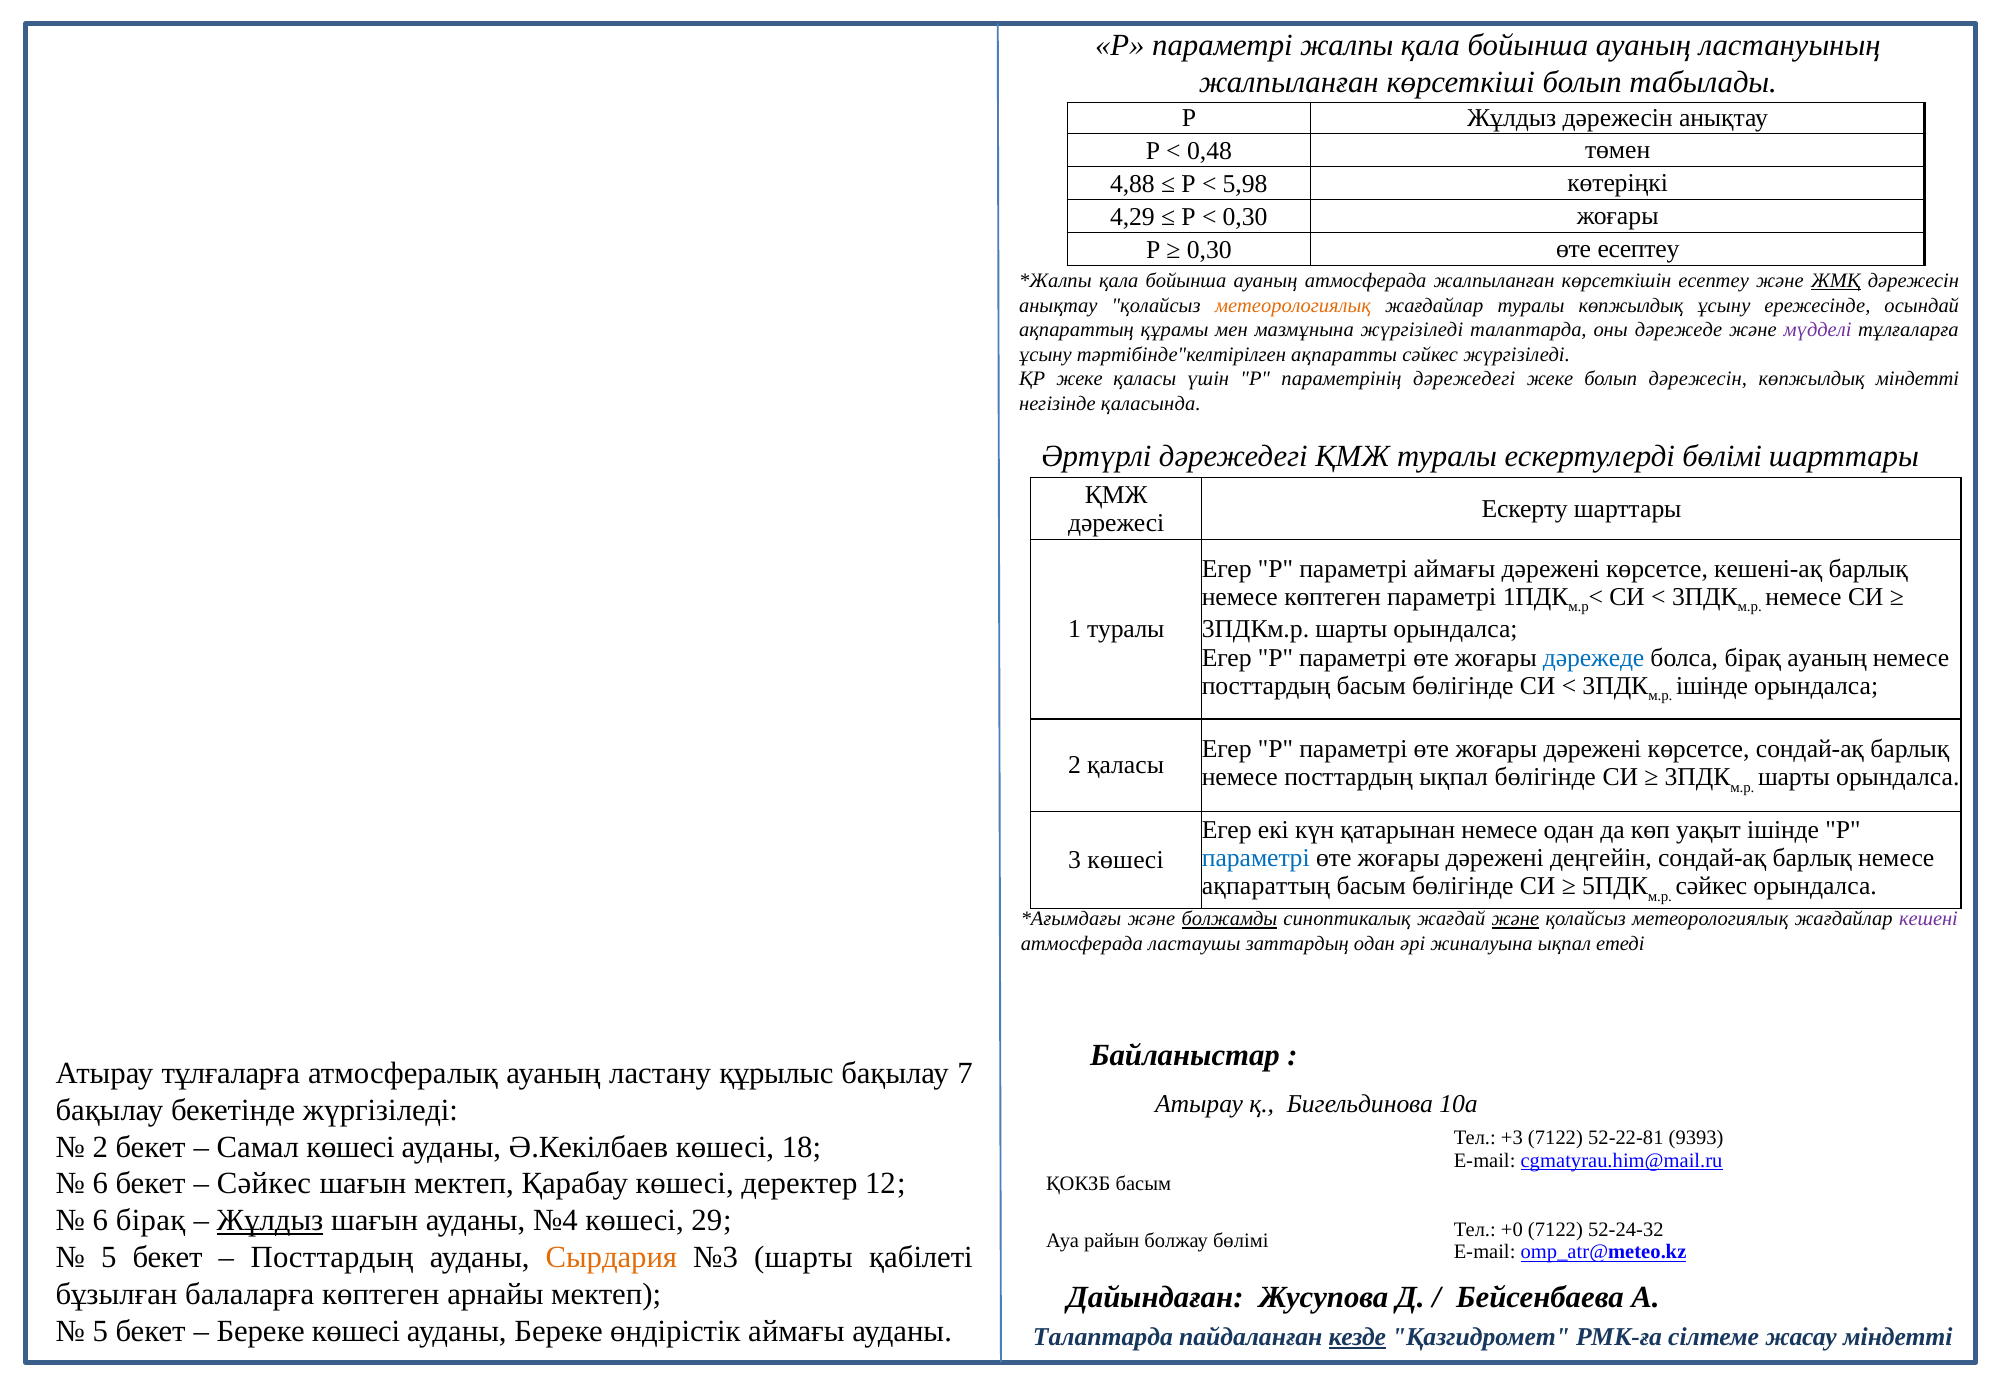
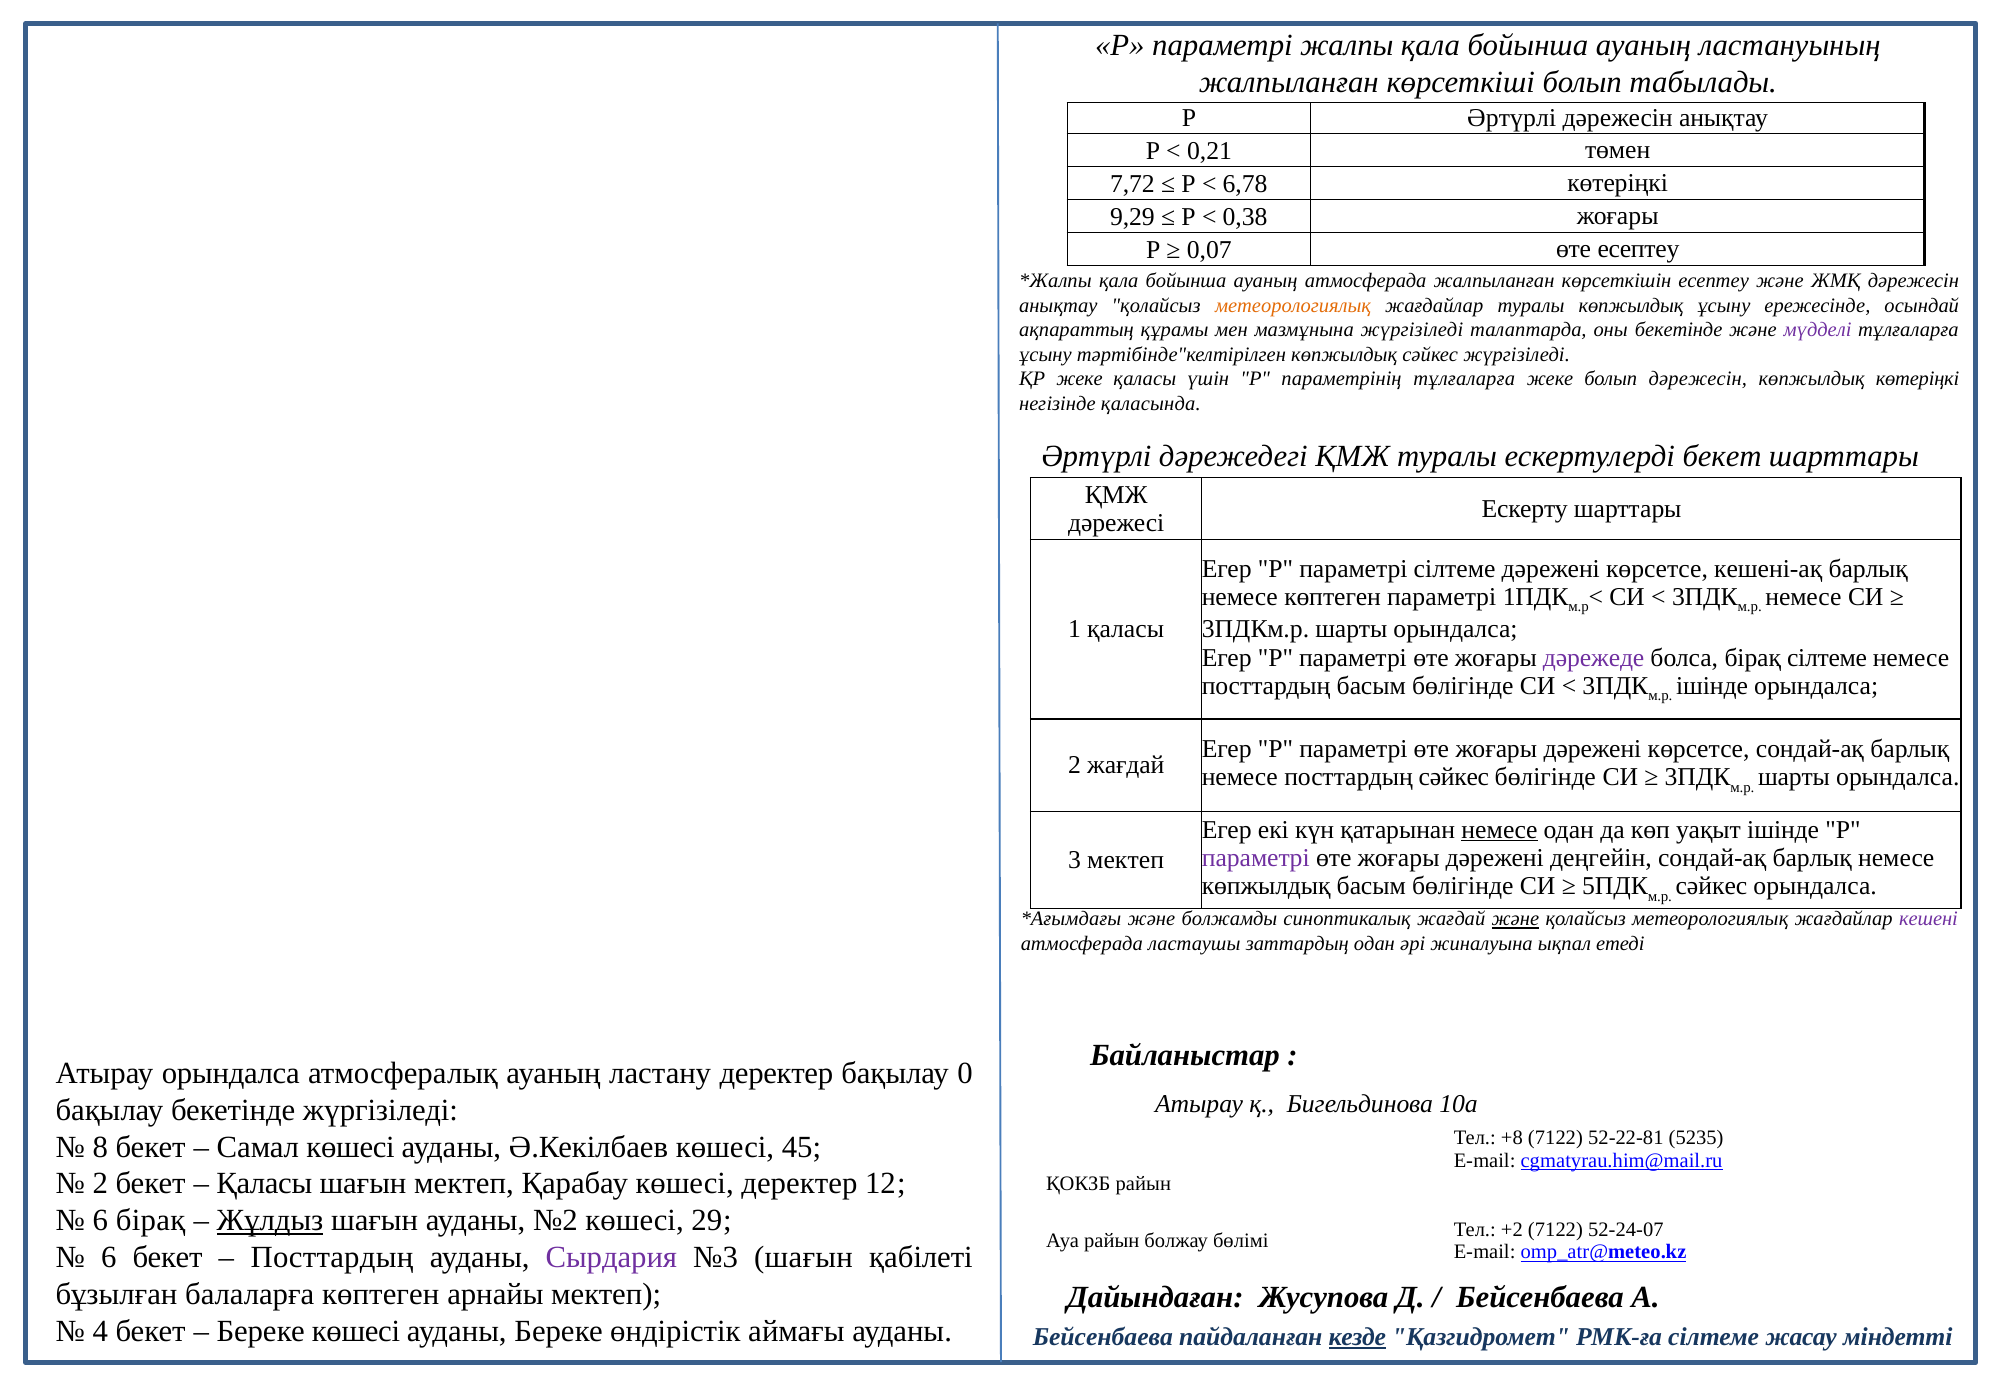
Р Жұлдыз: Жұлдыз -> Әртүрлі (1512, 118)
0,48: 0,48 -> 0,21 (1210, 151)
4,88: 4,88 -> 7,72 (1132, 184)
5,98: 5,98 -> 6,78 (1245, 184)
4,29: 4,29 -> 9,29 (1132, 217)
0,30: 0,30 -> 0,38 (1245, 217)
0,30: 0,30 -> 0,07 (1209, 250)
ЖМҚ underline: present -> none (1836, 281)
оны дәрежеде: дәрежеде -> бекетінде (1679, 330)
тәртібінде"келтірілген ақпаратты: ақпаратты -> көпжылдық (1344, 354)
параметрінің дәрежедегі: дәрежедегі -> тұлғаларға (1464, 379)
көпжылдық міндетті: міндетті -> көтеріңкі (1918, 379)
ескертулерді бөлімі: бөлімі -> бекет (1722, 457)
параметрі аймағы: аймағы -> сілтеме (1455, 569)
1 туралы: туралы -> қаласы (1126, 629)
дәрежеде colour: blue -> purple (1594, 658)
бірақ ауаның: ауаның -> сілтеме (1827, 658)
2 қаласы: қаласы -> жағдай (1126, 765)
посттардың ықпал: ықпал -> сәйкес (1454, 777)
немесе underline: none -> present (1499, 830)
параметрі colour: blue -> purple (1256, 858)
3 көшесі: көшесі -> мектеп (1126, 860)
ақпараттың: ақпараттың -> көпжылдық (1266, 886)
болжамды underline: present -> none (1229, 919)
Атырау тұлғаларға: тұлғаларға -> орындалса (231, 1073)
ластану құрылыс: құрылыс -> деректер (776, 1073)
7: 7 -> 0 (965, 1073)
+3: +3 -> +8 (1512, 1138)
9393: 9393 -> 5235 (1696, 1138)
2: 2 -> 8 (100, 1147)
18: 18 -> 45 (801, 1147)
6: 6 -> 2 (100, 1184)
Сәйкес: Сәйкес -> Қаласы (264, 1184)
ҚОКЗБ басым: басым -> райын (1143, 1183)
№4: №4 -> №2 (555, 1221)
+0: +0 -> +2 (1512, 1229)
52-24-32: 52-24-32 -> 52-24-07 (1626, 1229)
5: 5 -> 6 (109, 1258)
Сырдария colour: orange -> purple (611, 1258)
№3 шарты: шарты -> шағын (803, 1258)
5: 5 -> 4 (100, 1332)
Талаптарда: Талаптарда -> Бейсенбаева (1103, 1337)
